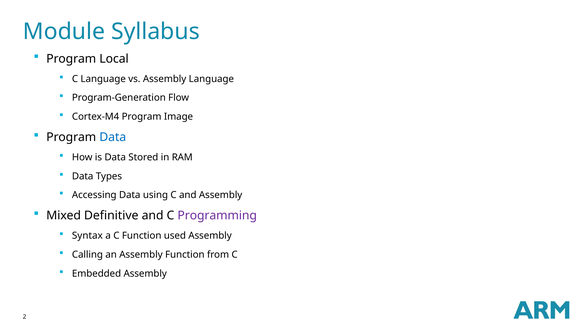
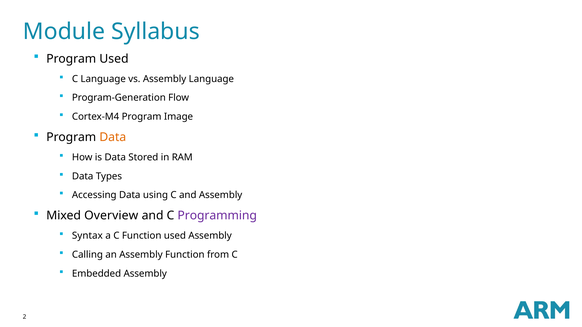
Program Local: Local -> Used (114, 59)
Data colour: blue -> orange (113, 137)
Definitive: Definitive -> Overview (111, 216)
